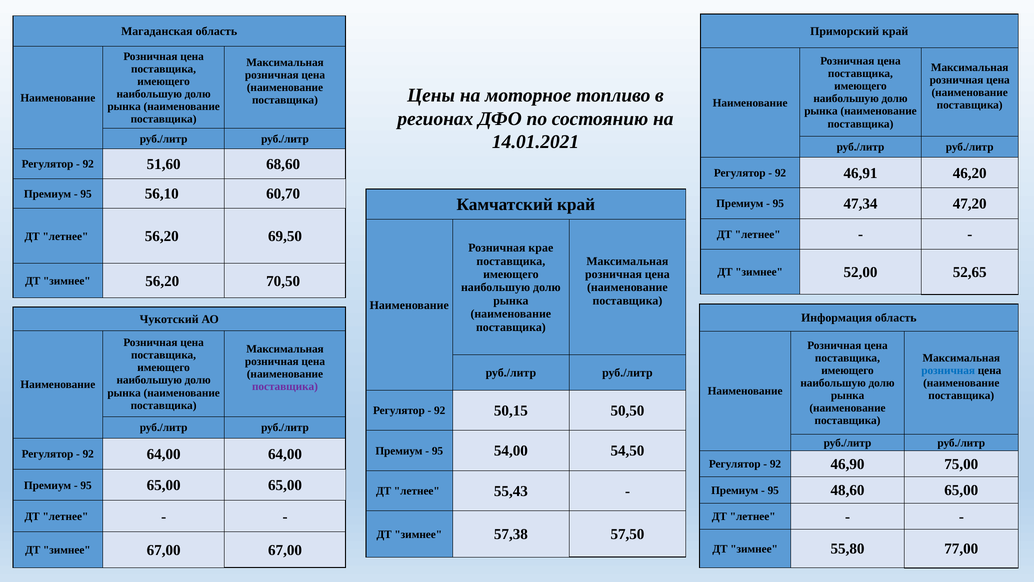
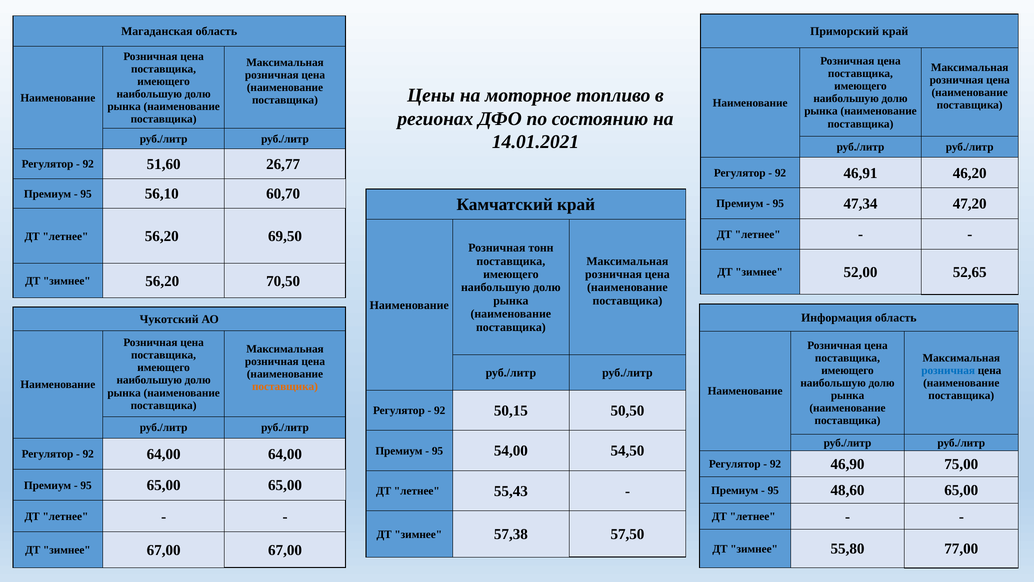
68,60: 68,60 -> 26,77 (283, 164)
крае: крае -> тонн (541, 248)
поставщика colour: purple -> orange (285, 386)
